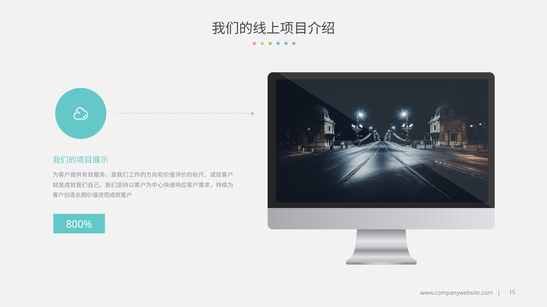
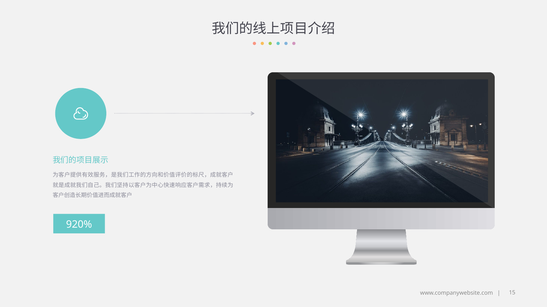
800%: 800% -> 920% (79, 225)
